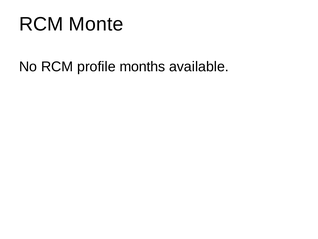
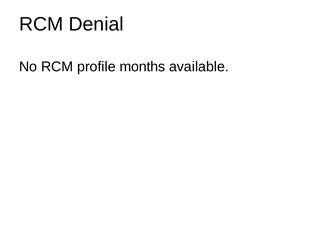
Monte: Monte -> Denial (96, 24)
